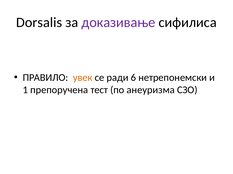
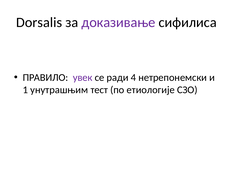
увек colour: orange -> purple (83, 78)
6: 6 -> 4 (133, 78)
препоручена: препоручена -> унутрашњим (59, 90)
анеуризма: анеуризма -> етиологије (151, 90)
